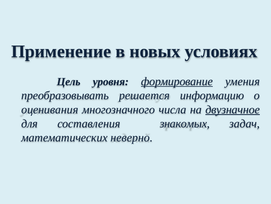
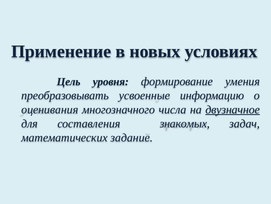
формирование underline: present -> none (177, 81)
решается: решается -> усвоенные (144, 95)
неверно: неверно -> задание (132, 137)
